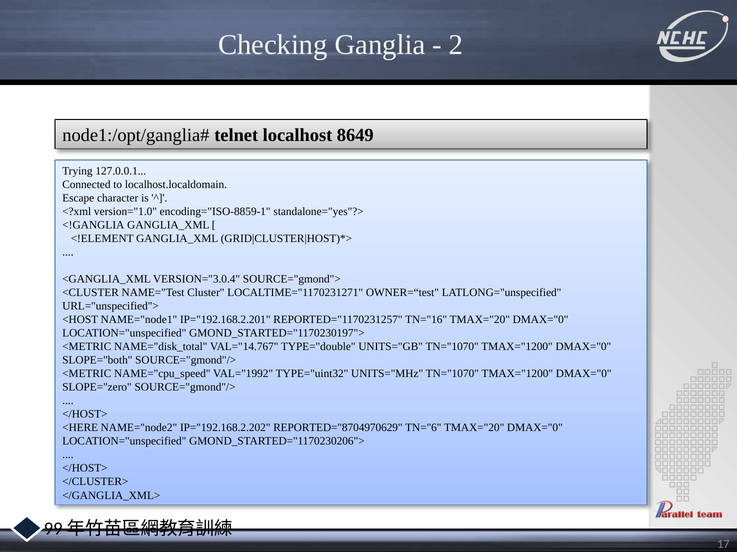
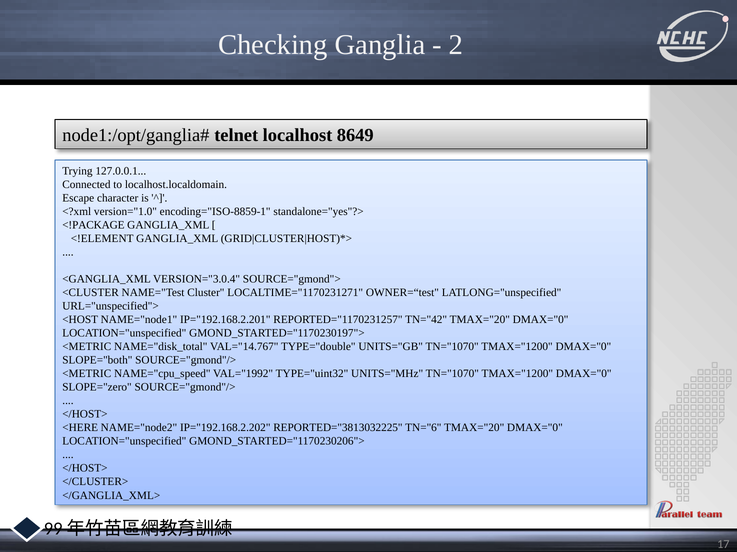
<!GANGLIA: <!GANGLIA -> <!PACKAGE (93, 226)
TN="16: TN="16 -> TN="42 (426, 320)
REPORTED="8704970629: REPORTED="8704970629 -> REPORTED="3813032225 (338, 428)
